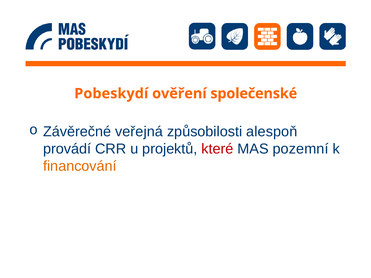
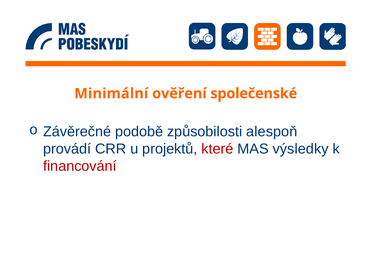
Pobeskydí: Pobeskydí -> Minimální (111, 94)
veřejná: veřejná -> podobě (139, 132)
pozemní: pozemní -> výsledky (301, 149)
financování colour: orange -> red (80, 166)
